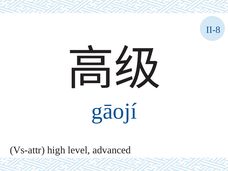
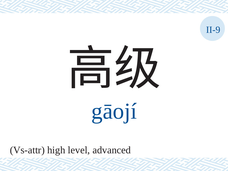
II-8: II-8 -> II-9 (213, 30)
